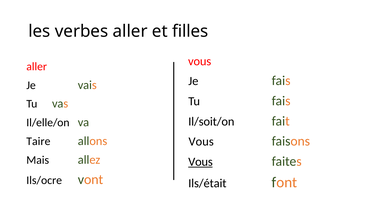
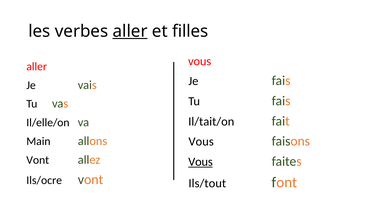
aller underline: none -> present (130, 31)
Il/soit/on: Il/soit/on -> Il/tait/on (211, 121)
Taire: Taire -> Main (38, 141)
Mais: Mais -> Vont (38, 160)
Ils/était: Ils/était -> Ils/tout (207, 183)
